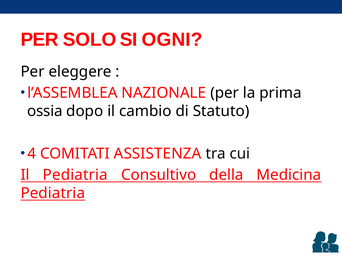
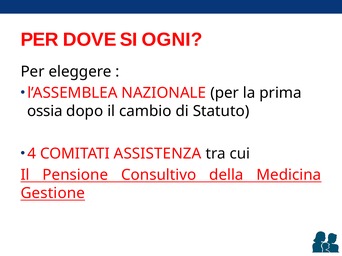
SOLO: SOLO -> DOVE (90, 40)
Il Pediatria: Pediatria -> Pensione (75, 175)
Pediatria: Pediatria -> Gestione (53, 193)
